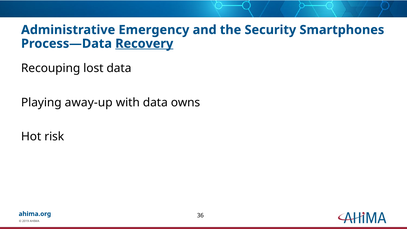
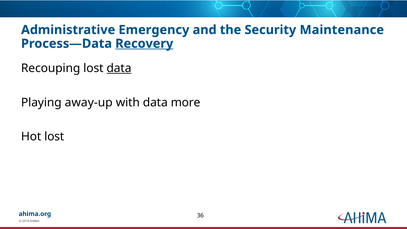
Smartphones: Smartphones -> Maintenance (342, 30)
data underline: none -> present (119, 68)
owns: owns -> more (186, 102)
Hot risk: risk -> lost (54, 137)
